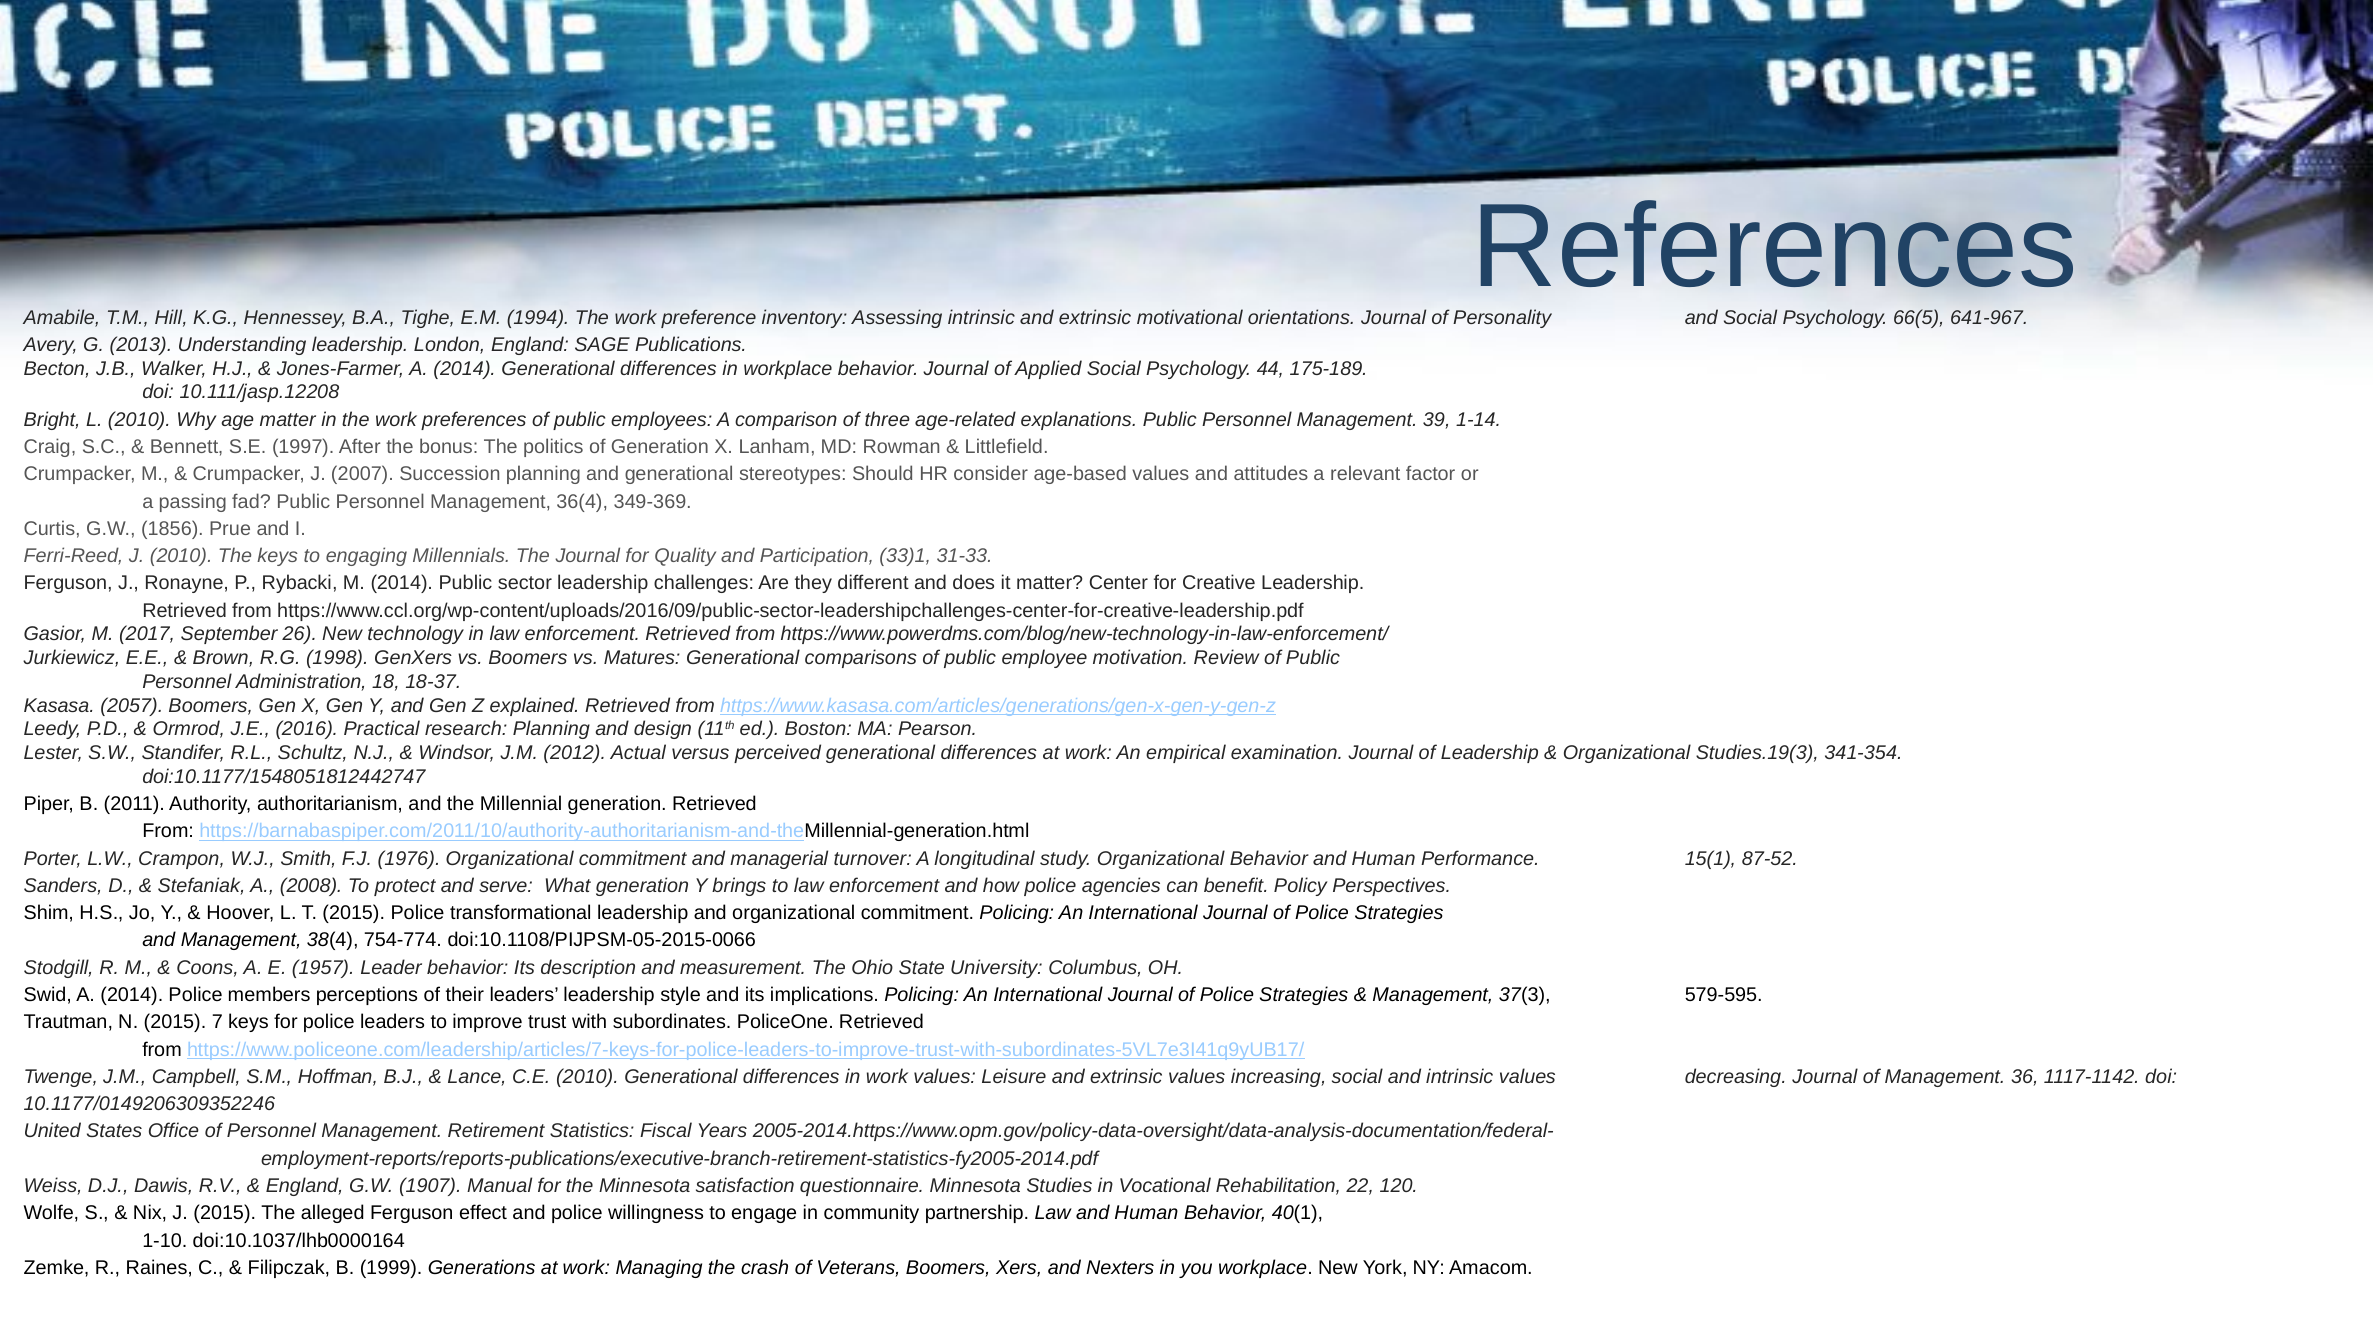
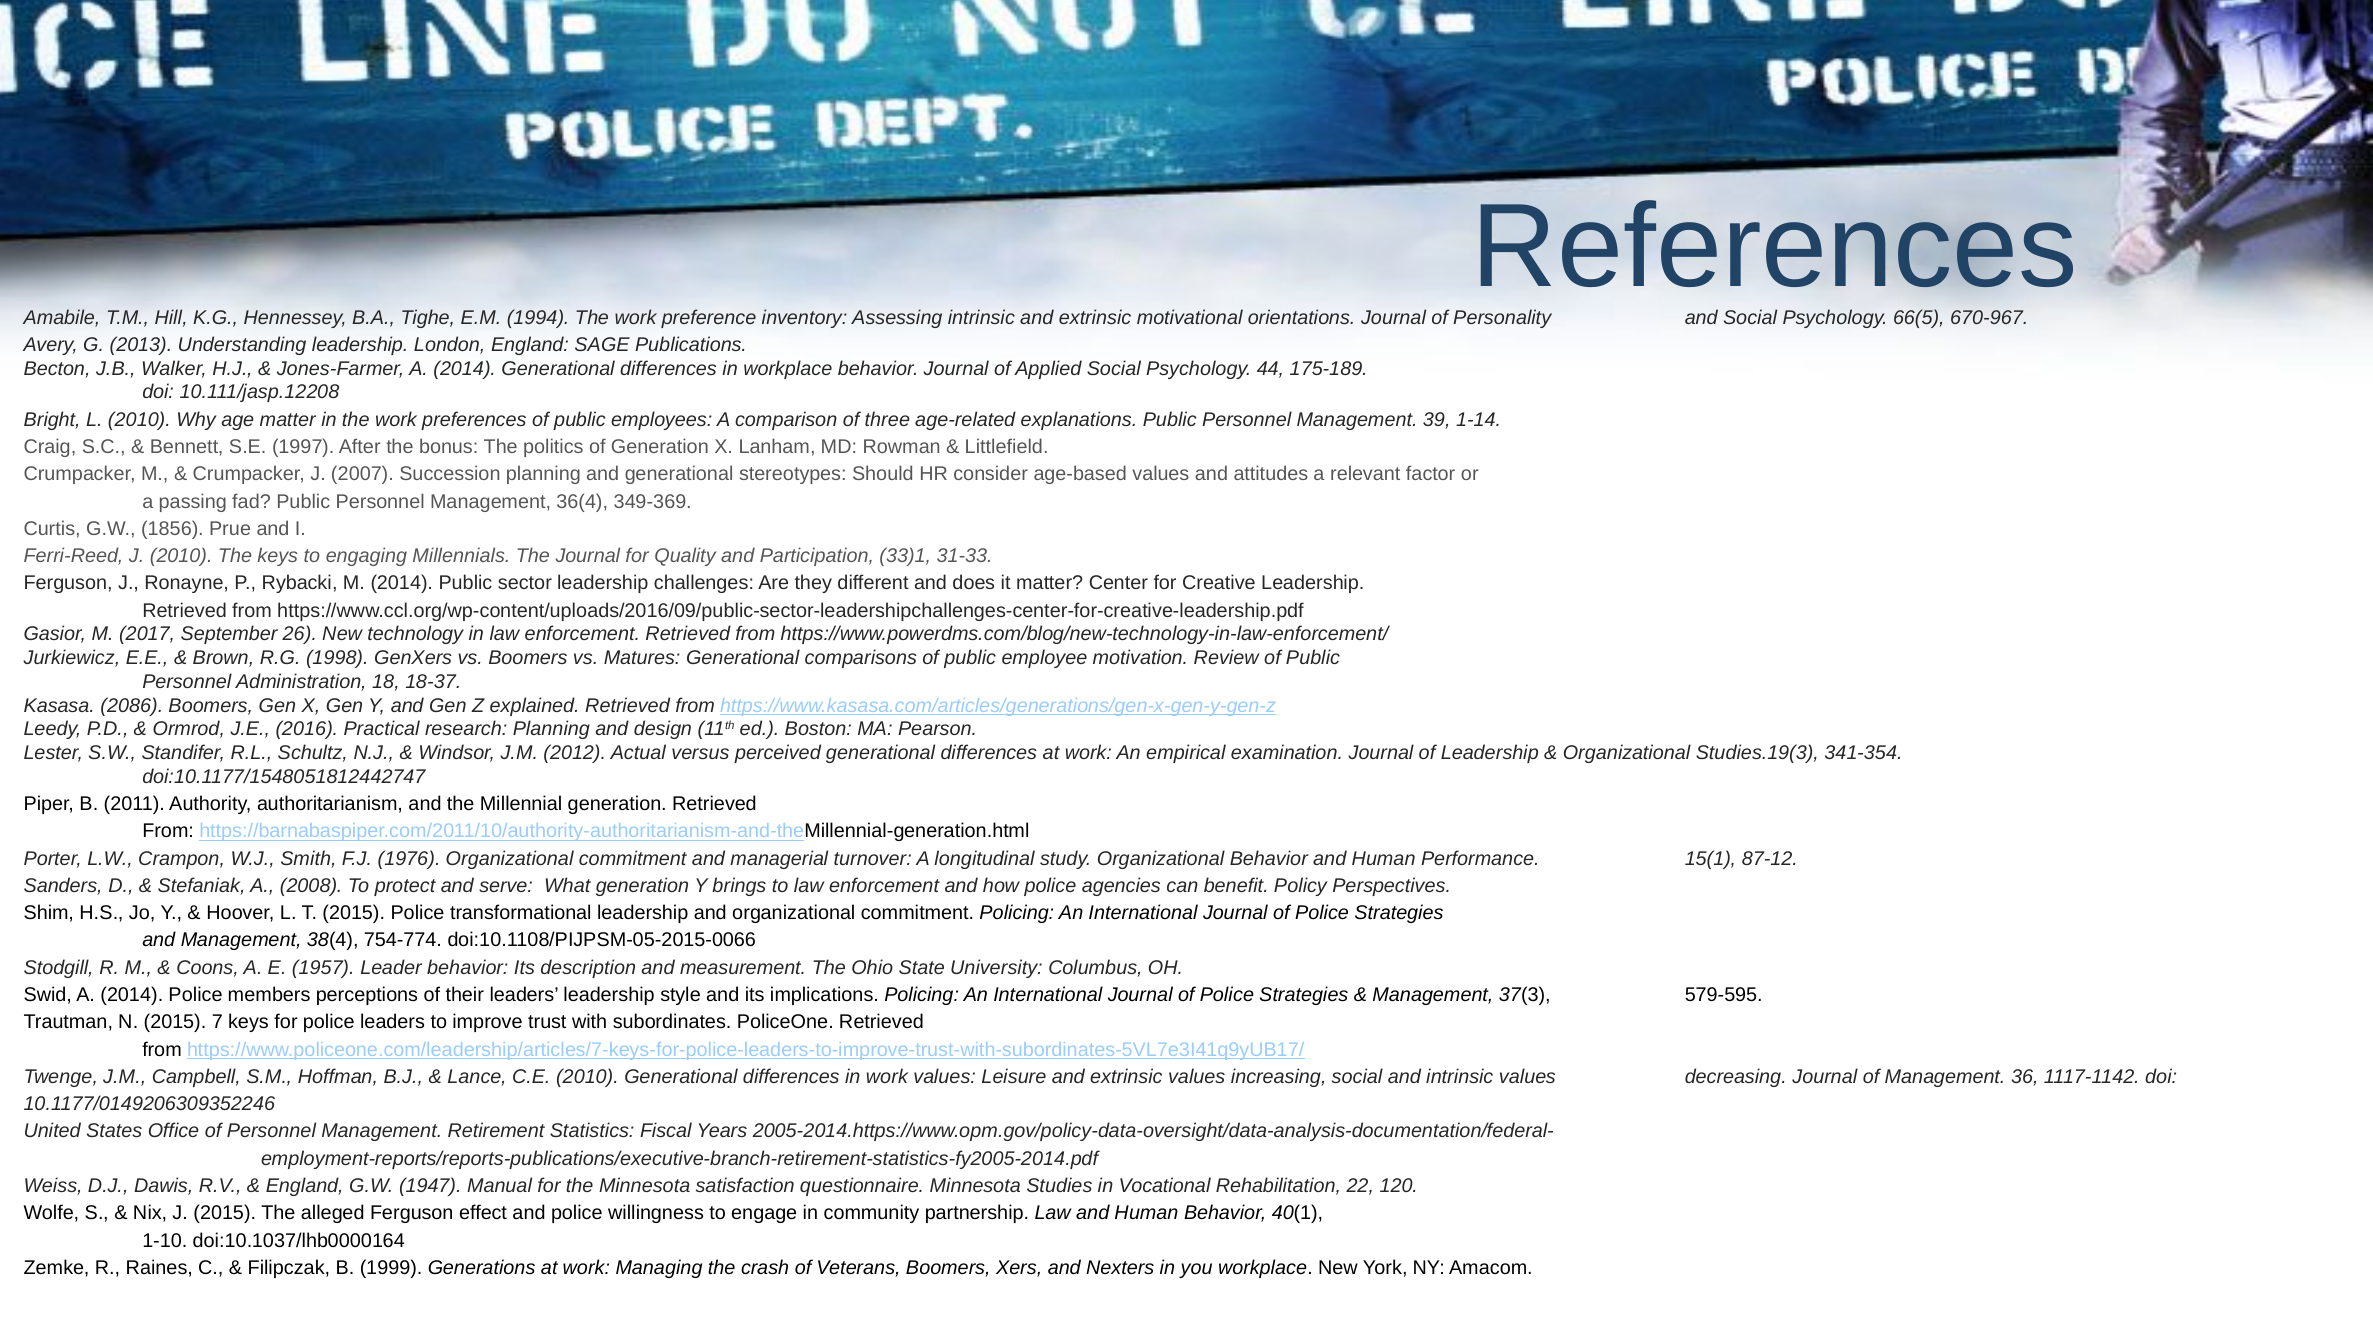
641-967: 641-967 -> 670-967 (1989, 318)
2057: 2057 -> 2086 (132, 705)
87-52: 87-52 -> 87-12 (1770, 858)
1907: 1907 -> 1947 (430, 1186)
